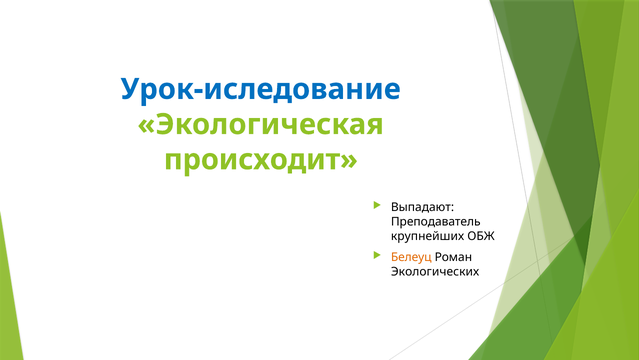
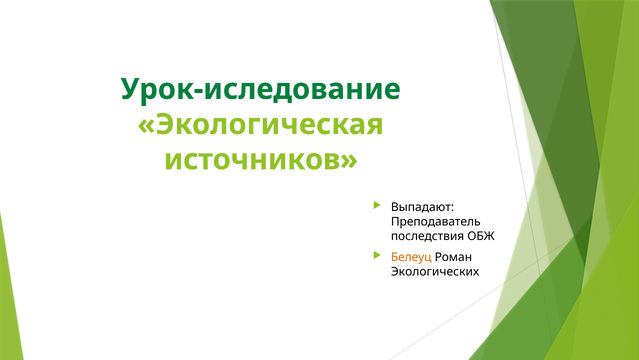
Урок-иследование colour: blue -> green (261, 89)
происходит: происходит -> источников (261, 159)
крупнейших: крупнейших -> последствия (428, 236)
